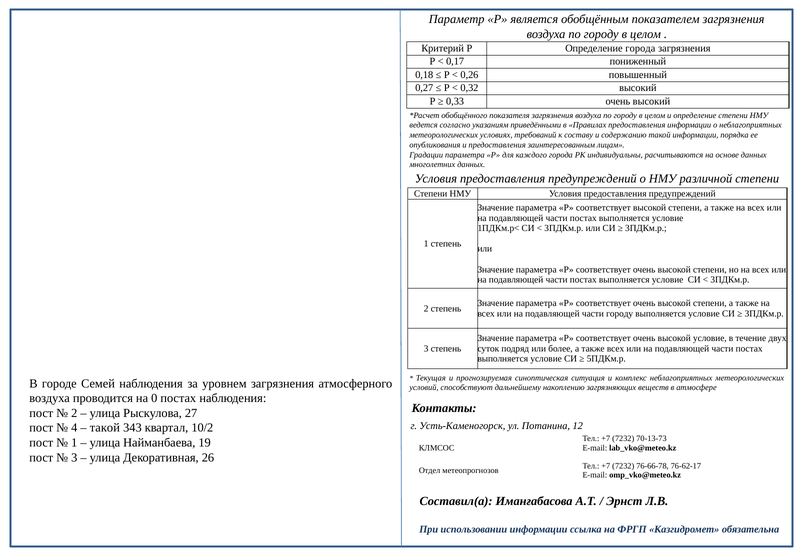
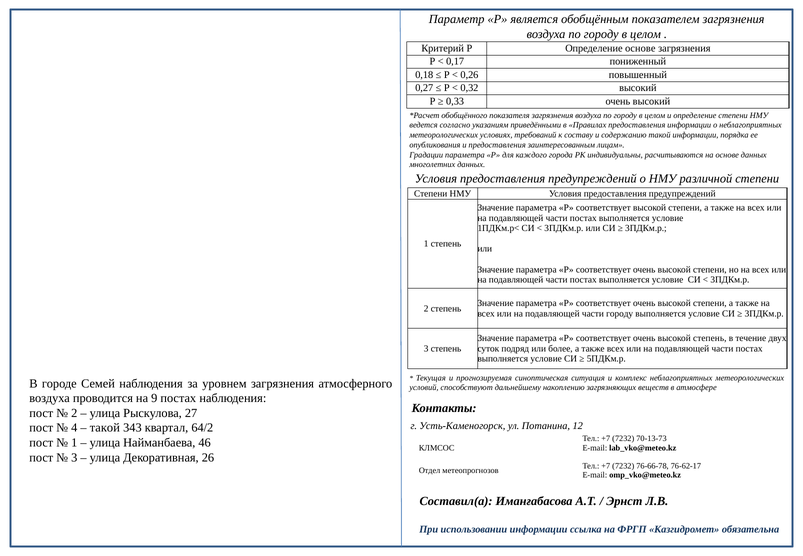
Определение города: города -> основе (640, 48)
высокой условие: условие -> степень (710, 338)
0: 0 -> 9 (154, 398)
10/2: 10/2 -> 64/2 (202, 428)
19: 19 -> 46 (205, 443)
